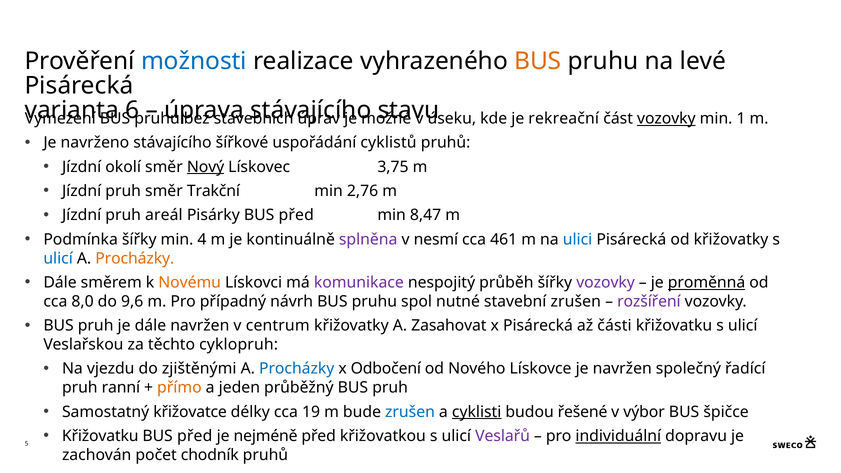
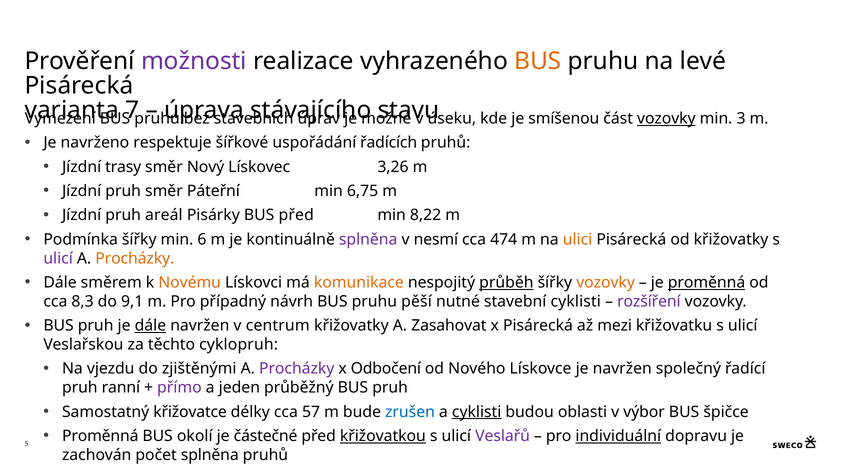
možnosti colour: blue -> purple (194, 61)
6: 6 -> 7 (132, 110)
rekreační: rekreační -> smíšenou (564, 119)
1: 1 -> 3 (741, 119)
navrženo stávajícího: stávajícího -> respektuje (172, 143)
cyklistů: cyklistů -> řadících (389, 143)
okolí: okolí -> trasy (123, 167)
Nový underline: present -> none (206, 167)
3,75: 3,75 -> 3,26 (393, 167)
Trakční: Trakční -> Páteřní (213, 191)
2,76: 2,76 -> 6,75 (363, 191)
8,47: 8,47 -> 8,22 (426, 215)
4: 4 -> 6 (202, 239)
461: 461 -> 474 (504, 239)
ulici colour: blue -> orange (578, 239)
ulicí colour: blue -> purple (58, 258)
komunikace colour: purple -> orange (359, 283)
průběh underline: none -> present (506, 283)
vozovky colour: purple -> orange (606, 283)
8,0: 8,0 -> 8,3 (83, 302)
9,6: 9,6 -> 9,1 (132, 302)
spol: spol -> pěší (416, 302)
stavební zrušen: zrušen -> cyklisti (576, 302)
dále underline: none -> present (150, 326)
části: části -> mezi (615, 326)
Procházky colour: blue -> purple (297, 369)
přímo colour: orange -> purple (179, 388)
19: 19 -> 57 (311, 412)
řešené: řešené -> oblasti (583, 412)
Křižovatku: Křižovatku -> Proměnná (100, 436)
před: před -> okolí (195, 436)
nejméně: nejméně -> částečné (266, 436)
křižovatkou underline: none -> present (383, 436)
počet chodník: chodník -> splněna (210, 455)
